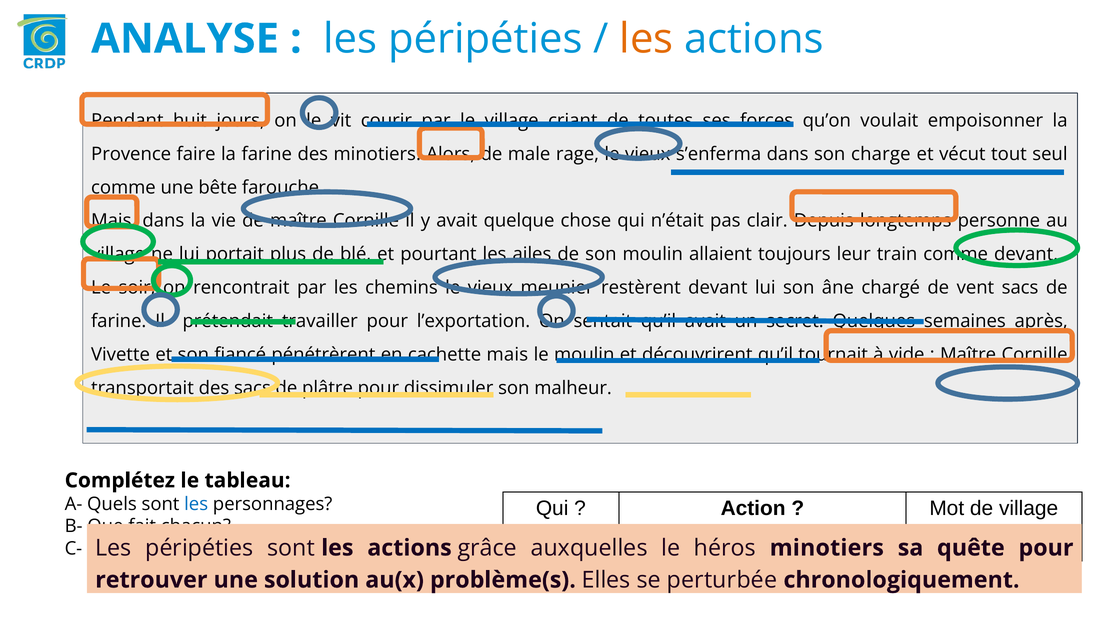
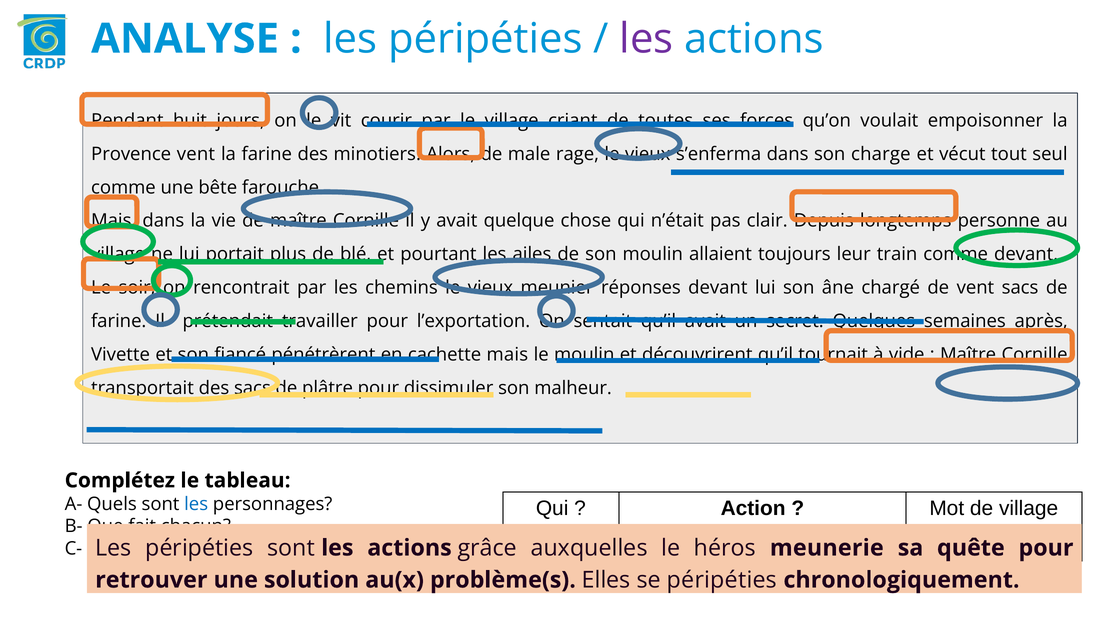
les colour: orange -> purple (646, 39)
Provence faire: faire -> vent (196, 154)
restèrent: restèrent -> réponses (641, 288)
héros minotiers: minotiers -> meunerie (827, 548)
se perturbée: perturbée -> péripéties (722, 580)
